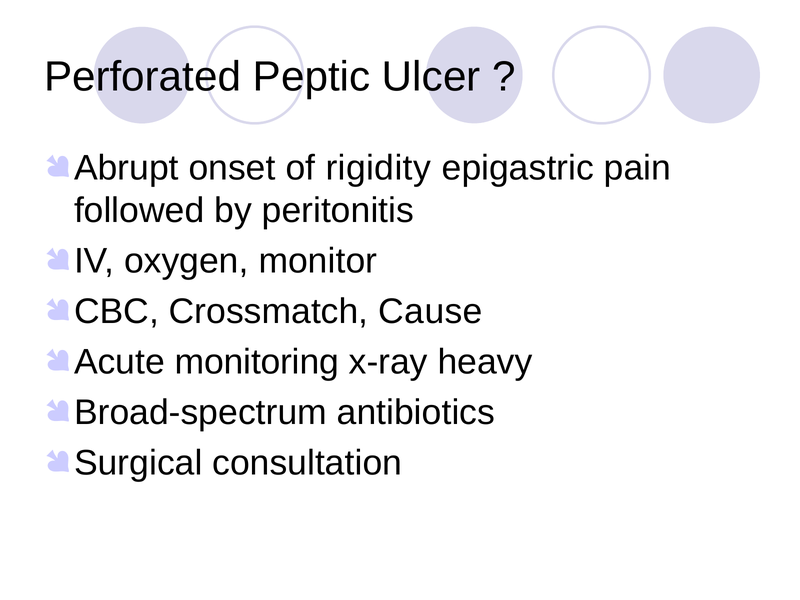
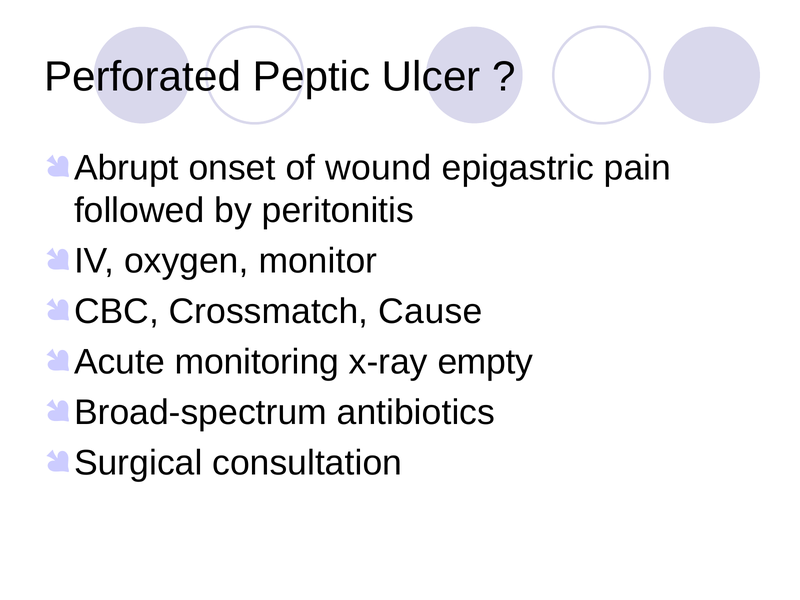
rigidity: rigidity -> wound (378, 168)
heavy: heavy -> empty (485, 362)
